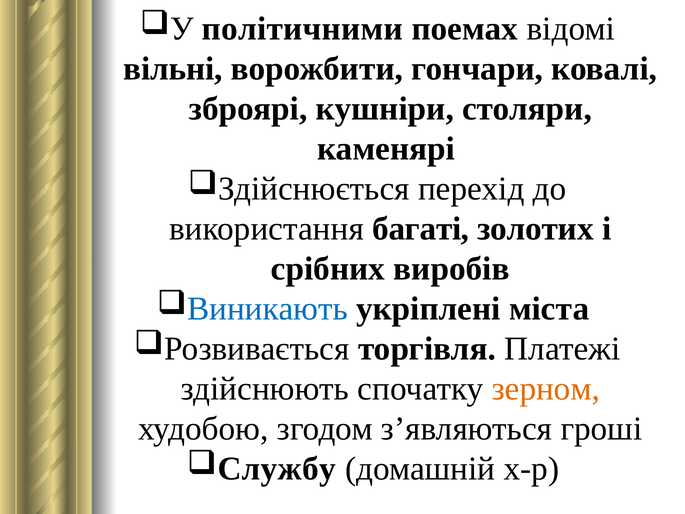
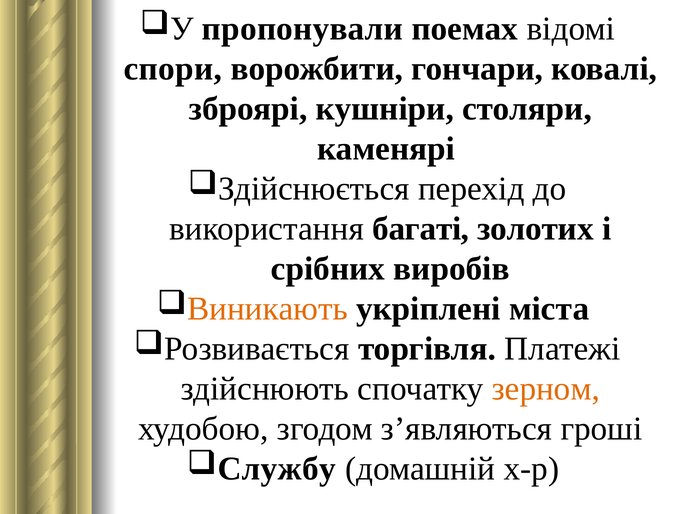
політичними: політичними -> пропонували (302, 29)
вільні: вільні -> спори (173, 69)
Виникають colour: blue -> orange (268, 309)
